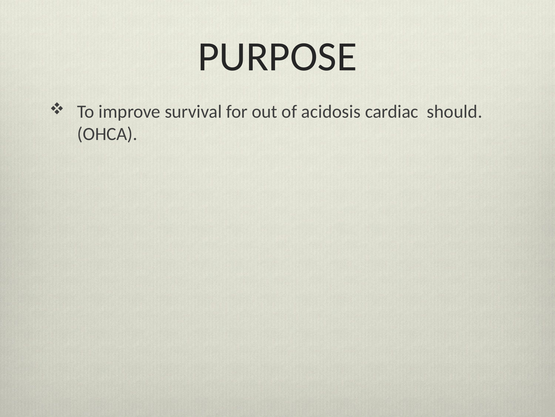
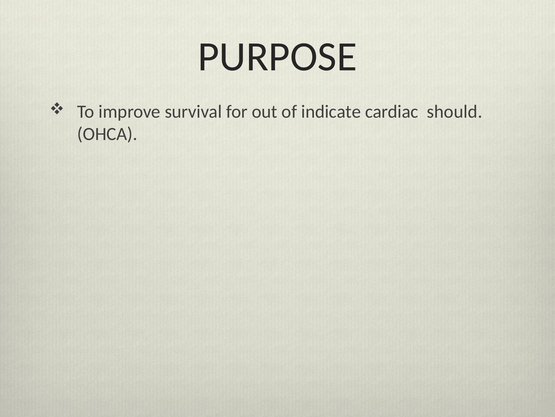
acidosis: acidosis -> indicate (331, 112)
